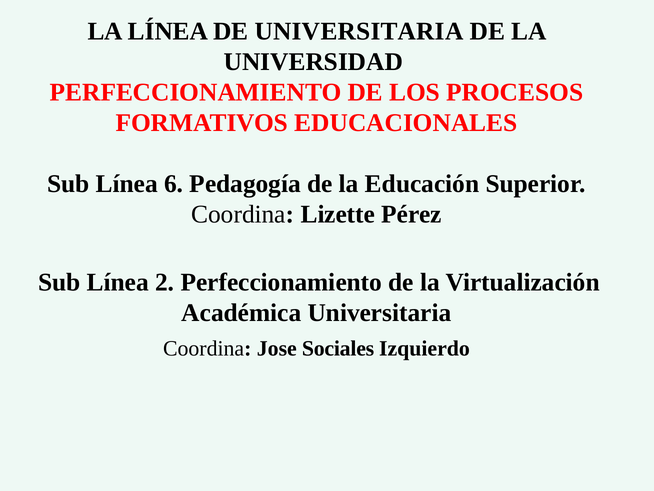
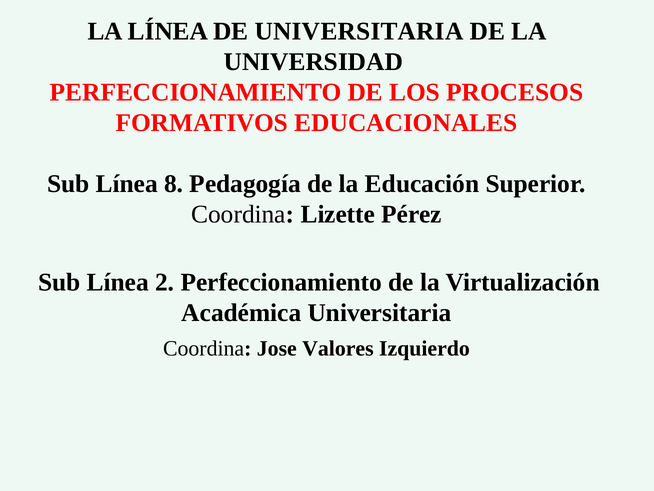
6: 6 -> 8 (174, 184)
Sociales: Sociales -> Valores (338, 348)
